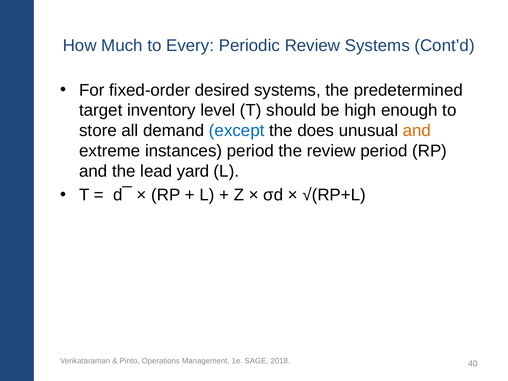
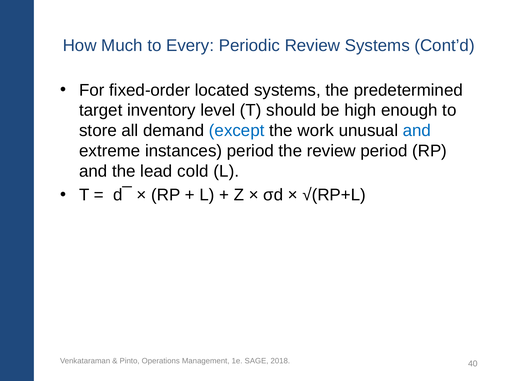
desired: desired -> located (222, 90)
does: does -> work (316, 131)
and colour: orange -> blue (417, 131)
yard: yard -> cold (193, 171)
